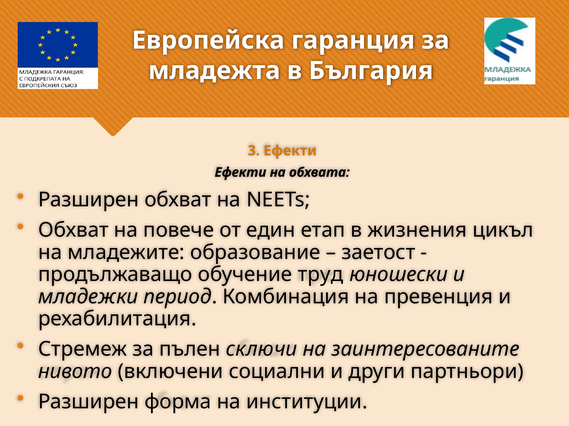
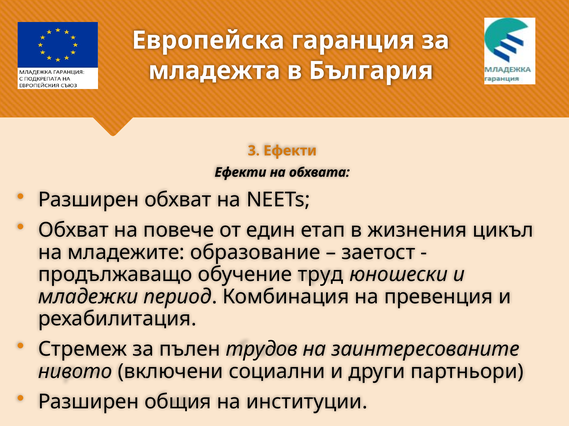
сключи: сключи -> трудов (262, 350)
форма: форма -> общия (178, 402)
